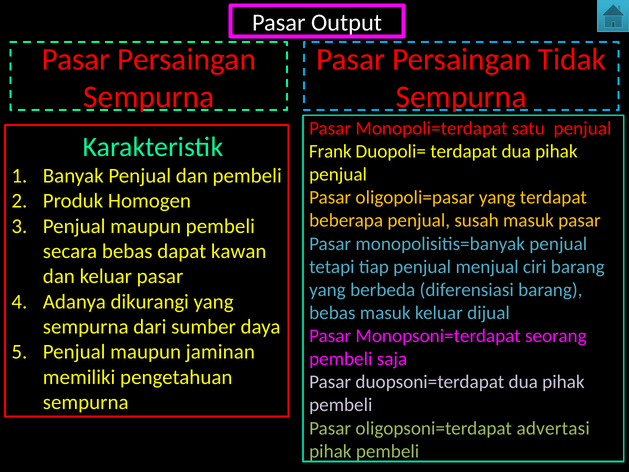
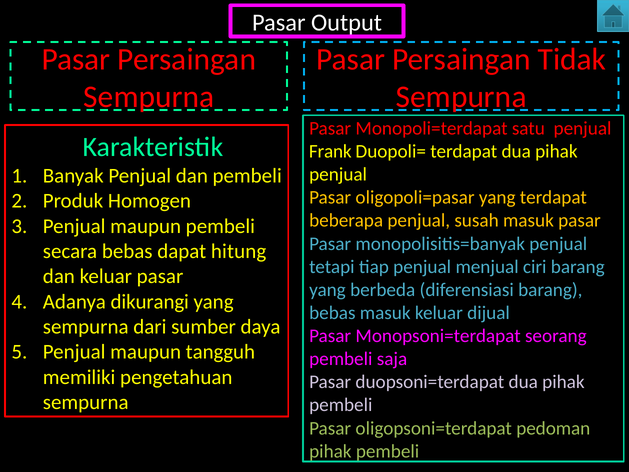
kawan: kawan -> hitung (239, 251)
jaminan: jaminan -> tangguh (220, 352)
advertasi: advertasi -> pedoman (553, 428)
